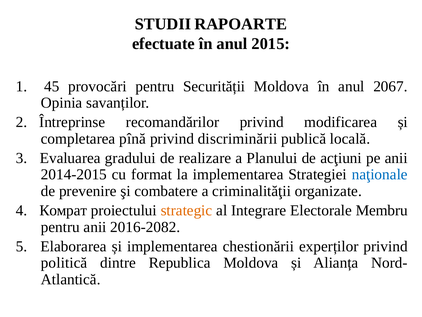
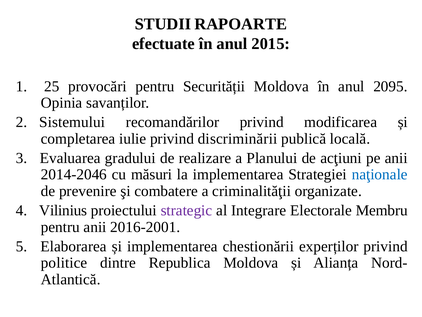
45: 45 -> 25 (52, 86)
2067: 2067 -> 2095 (390, 86)
Întreprinse: Întreprinse -> Sistemului (72, 122)
pînă: pînă -> iulie (133, 138)
2014-2015: 2014-2015 -> 2014-2046 (74, 174)
format: format -> măsuri (152, 174)
Комрат: Комрат -> Vilinius (63, 210)
strategic colour: orange -> purple (187, 210)
2016-2082: 2016-2082 -> 2016-2001 (145, 227)
politică: politică -> politice (64, 262)
